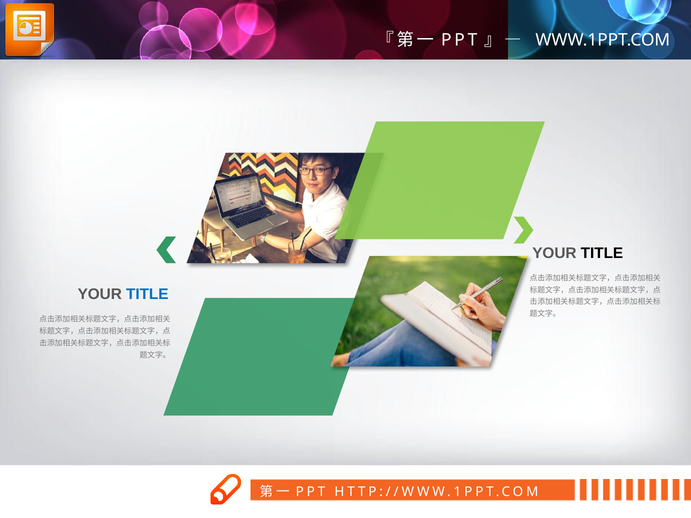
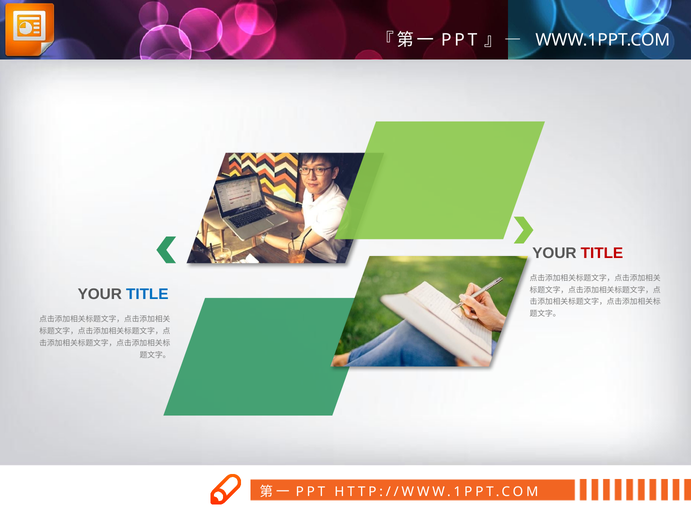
TITLE colour: black -> red (602, 253)
